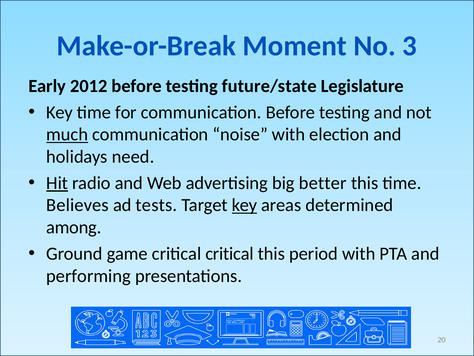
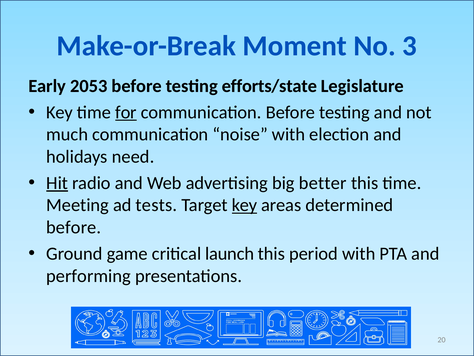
2012: 2012 -> 2053 (89, 86)
future/state: future/state -> efforts/state (269, 86)
for underline: none -> present (126, 112)
much underline: present -> none (67, 134)
Believes: Believes -> Meeting (78, 205)
among: among -> before (74, 227)
critical critical: critical -> launch (230, 253)
